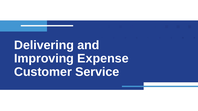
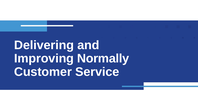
Expense: Expense -> Normally (103, 59)
